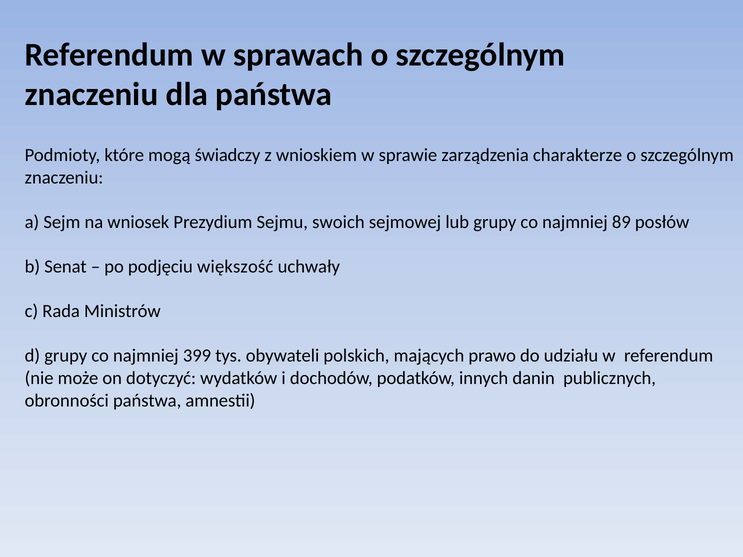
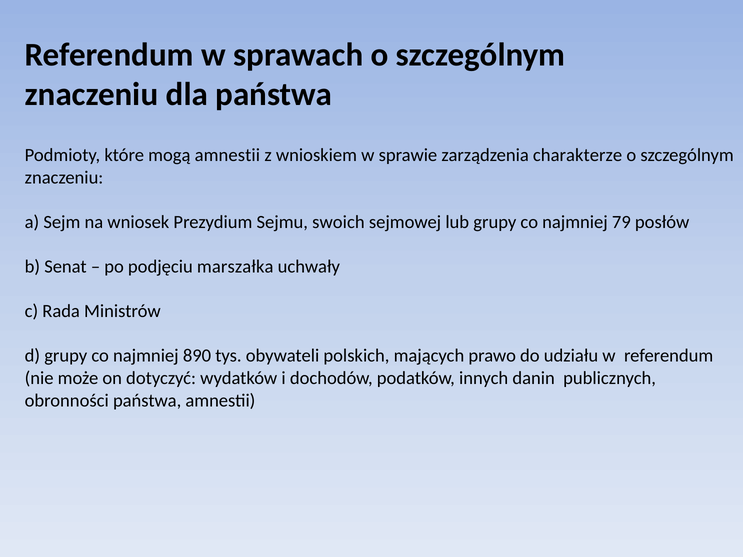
mogą świadczy: świadczy -> amnestii (227, 155)
89: 89 -> 79 (621, 222)
większość: większość -> marszałka (235, 267)
399: 399 -> 890 (197, 356)
